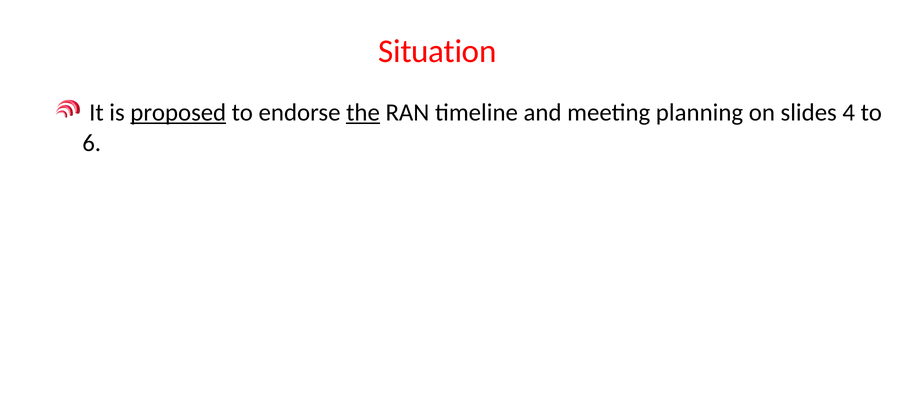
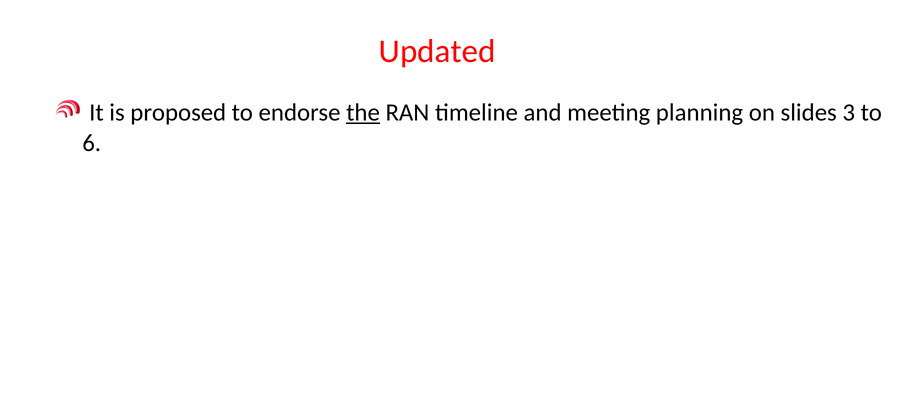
Situation: Situation -> Updated (437, 51)
proposed underline: present -> none (178, 112)
4: 4 -> 3 (849, 112)
